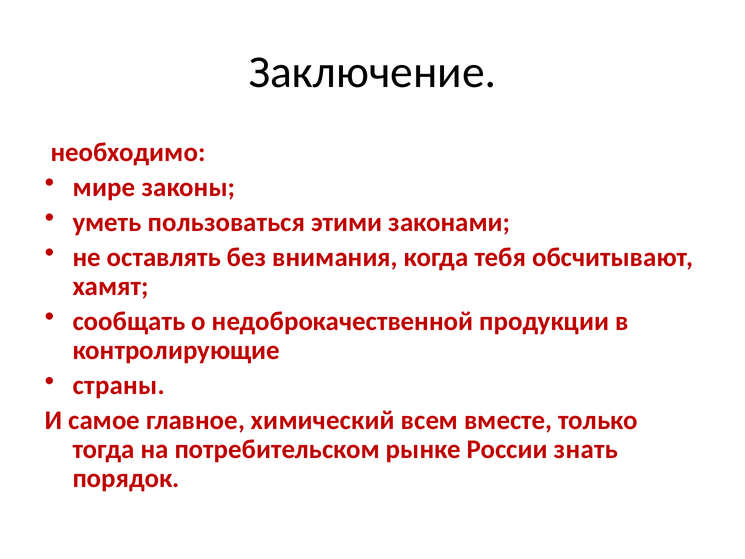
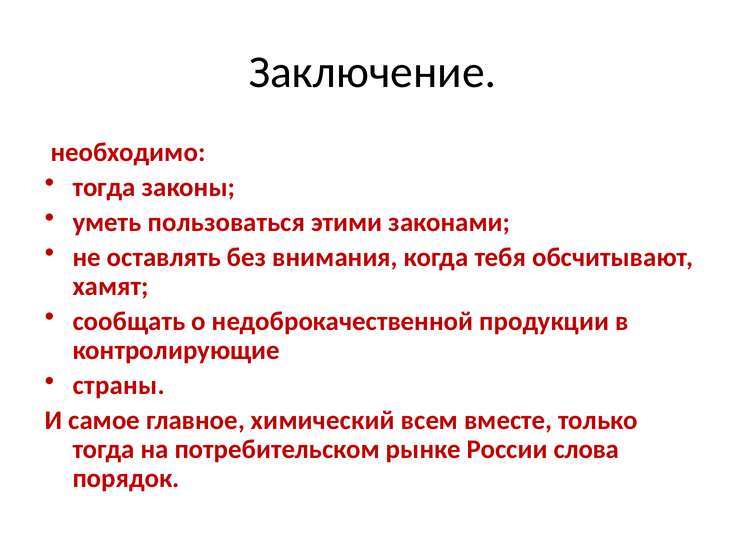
мире: мире -> тогда (104, 187)
знать: знать -> слова (586, 449)
